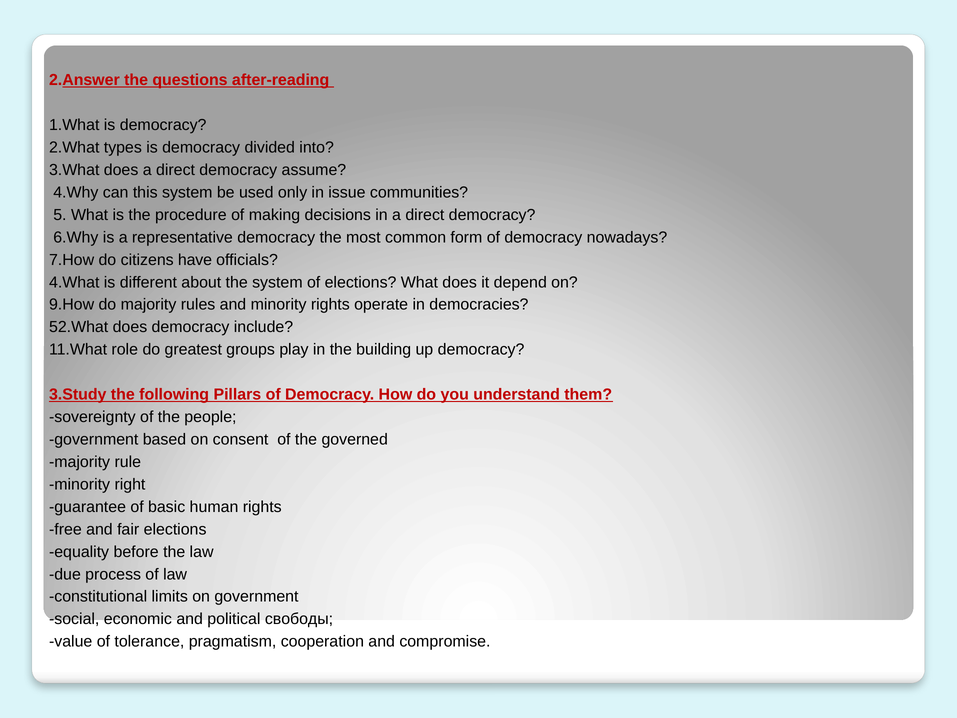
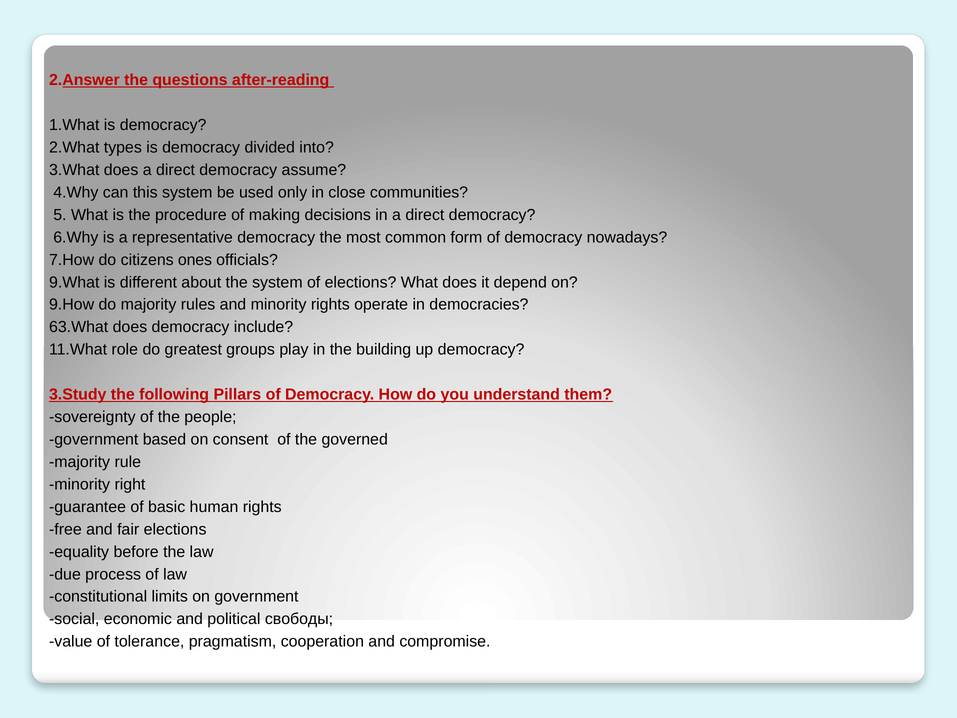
issue: issue -> close (347, 192)
have: have -> ones (195, 260)
4.What: 4.What -> 9.What (74, 282)
52.What: 52.What -> 63.What (79, 327)
